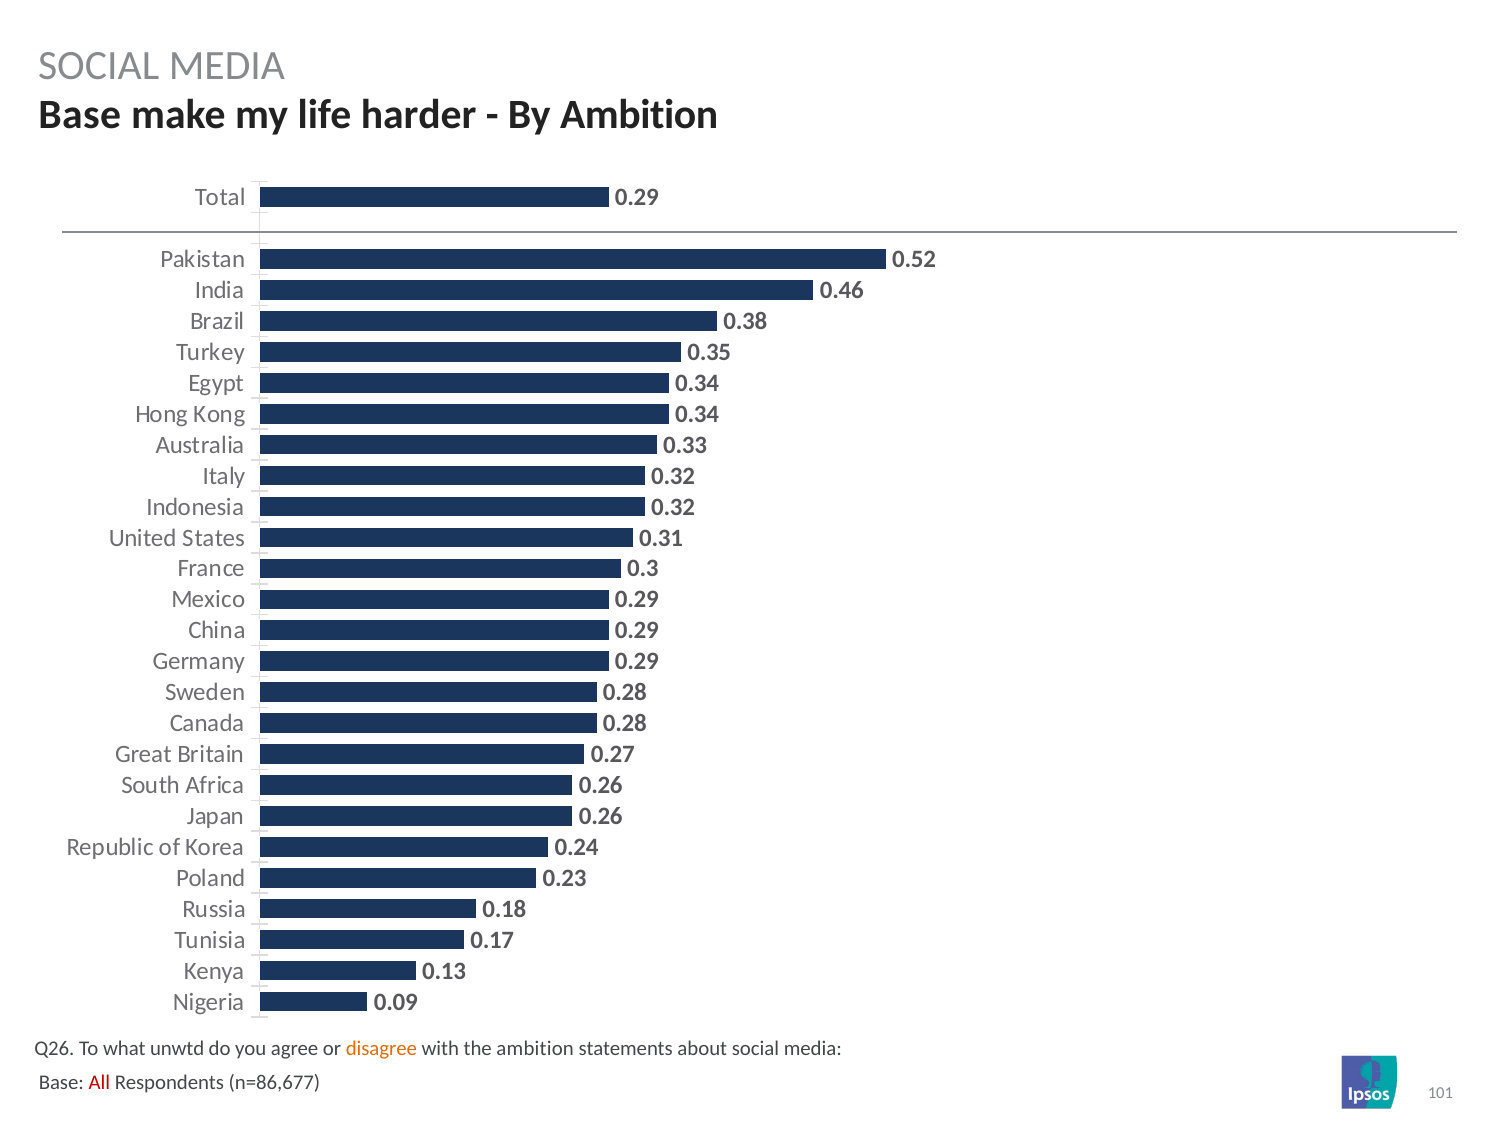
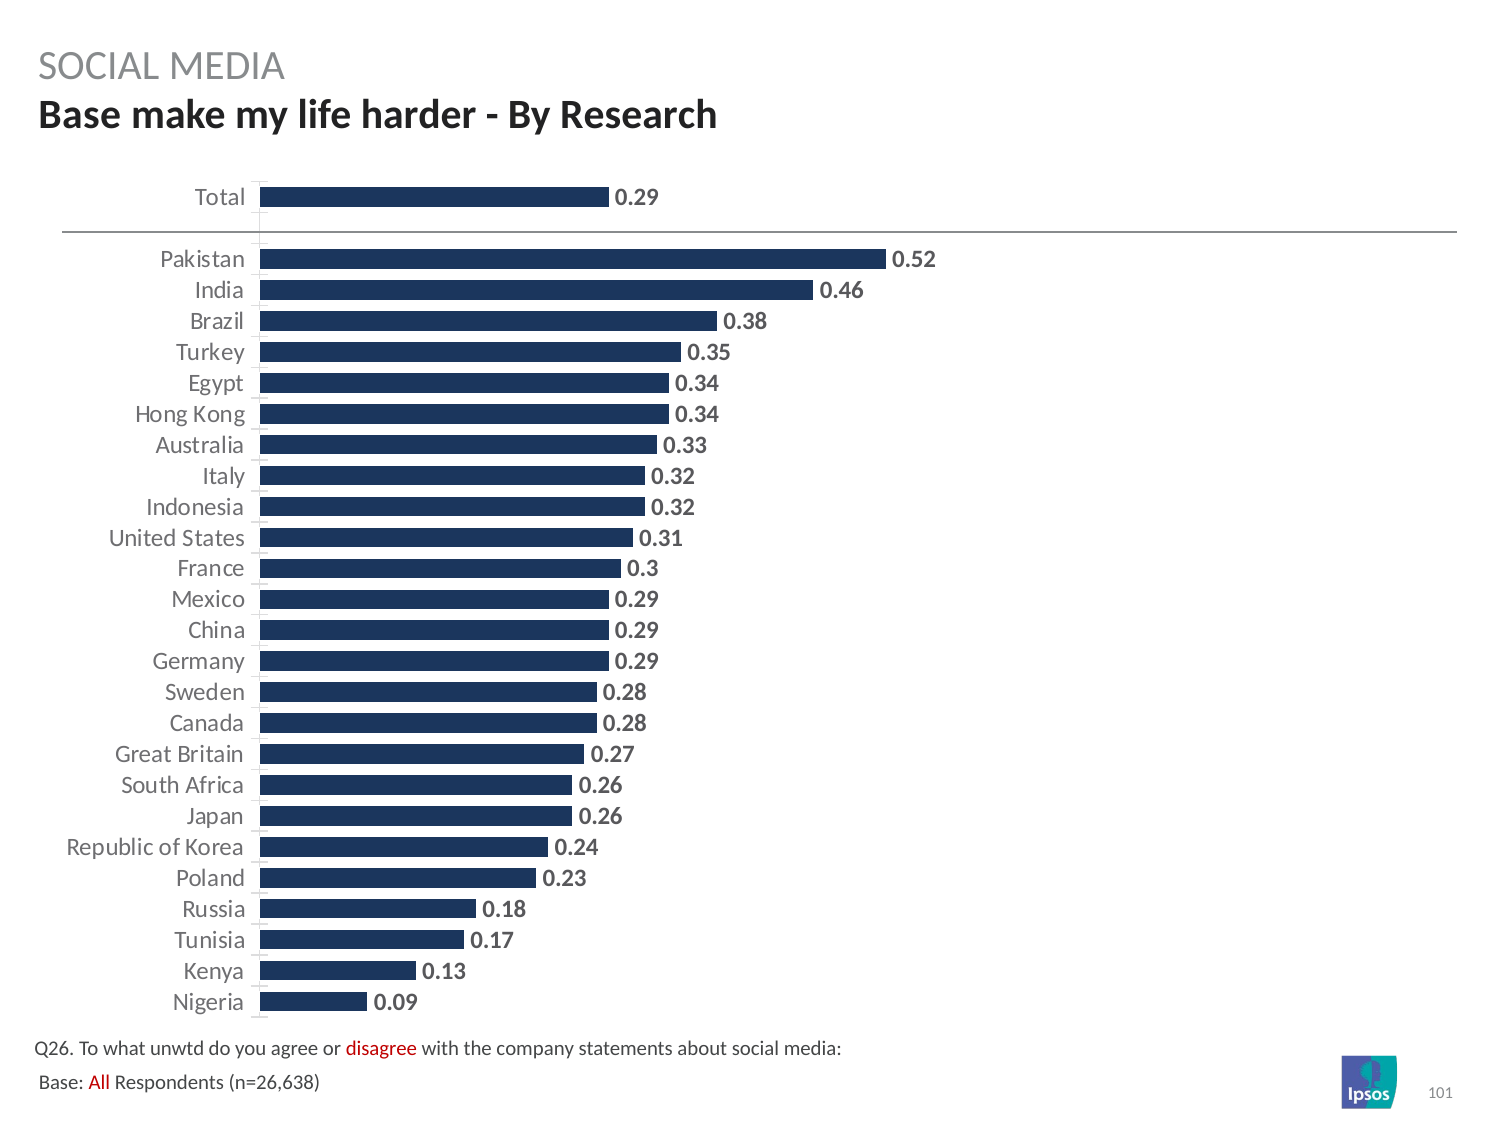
By Ambition: Ambition -> Research (639, 114)
disagree colour: orange -> red (381, 1049)
the ambition: ambition -> company (535, 1049)
n=86,677: n=86,677 -> n=26,638 (274, 1083)
